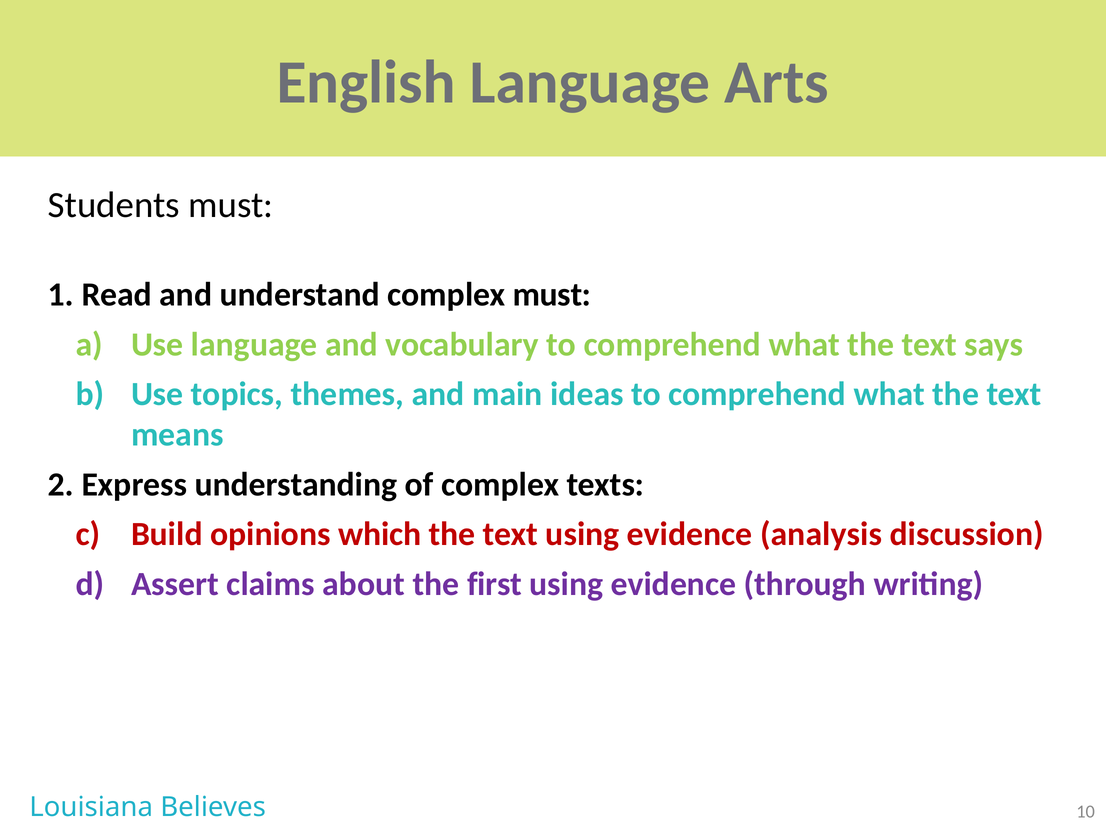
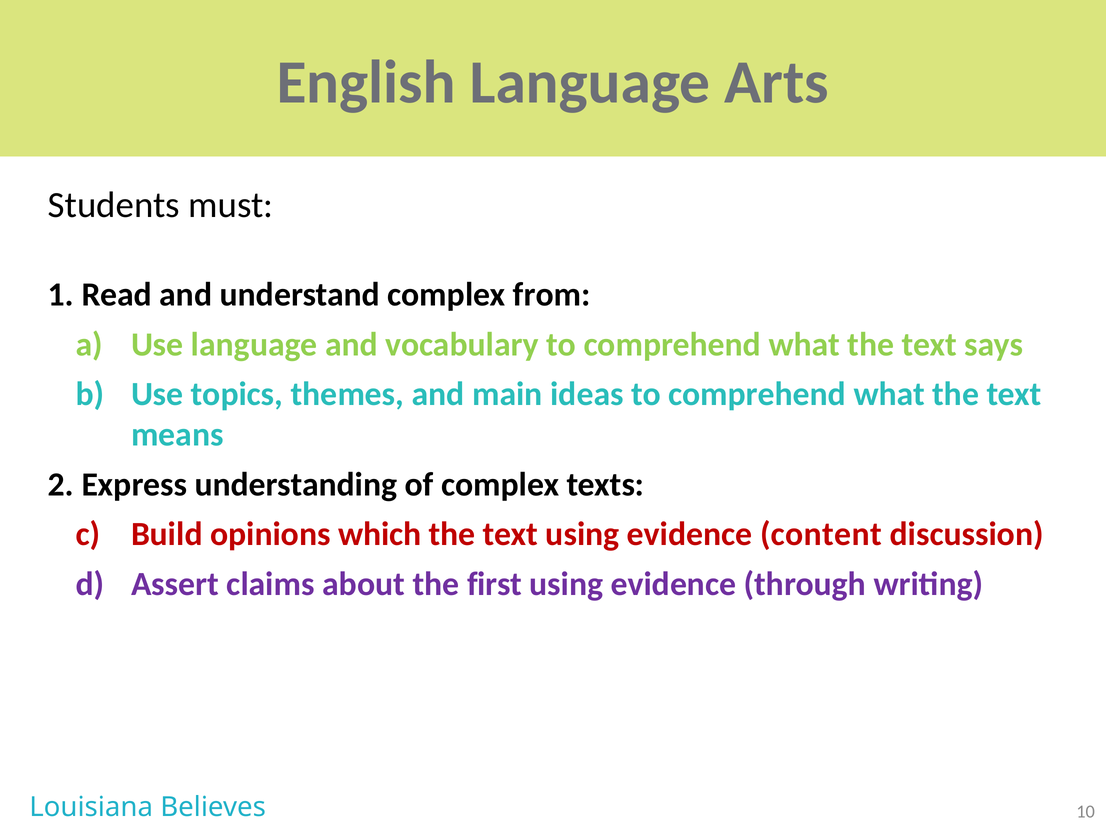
complex must: must -> from (552, 295)
analysis: analysis -> content (821, 534)
